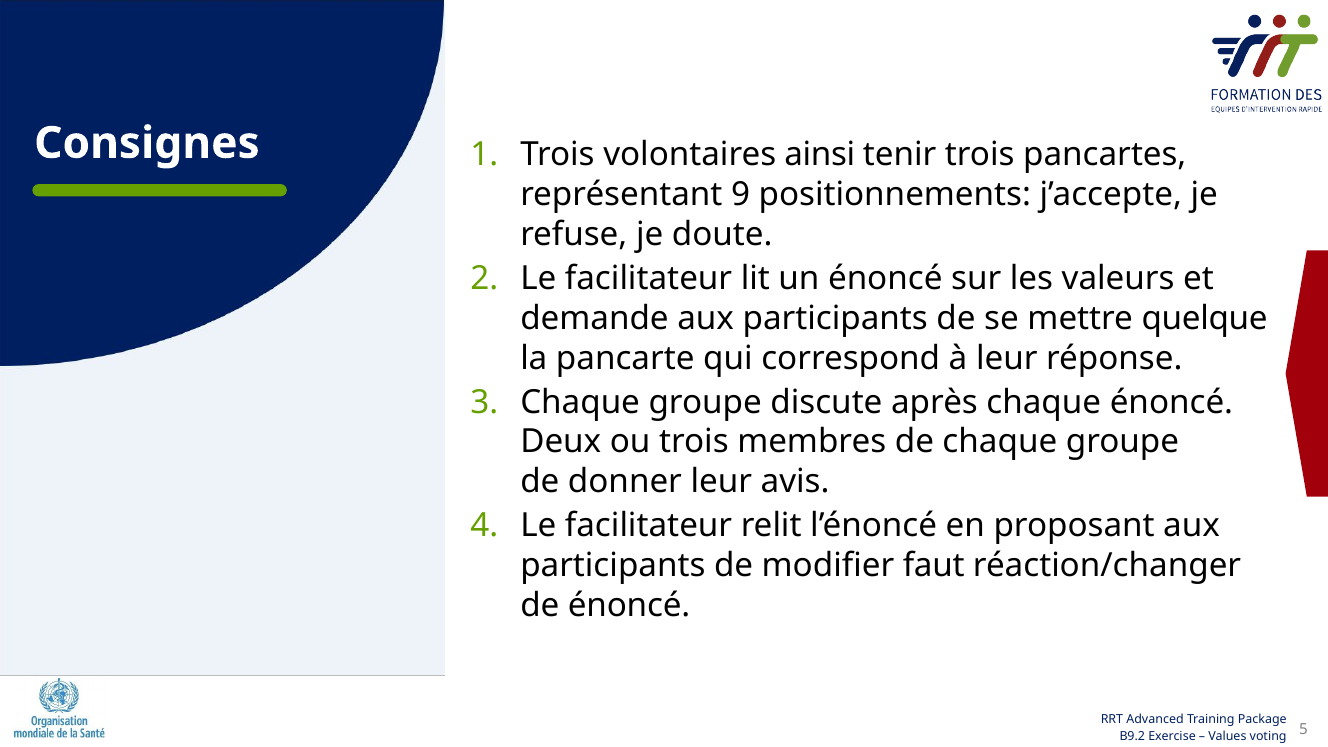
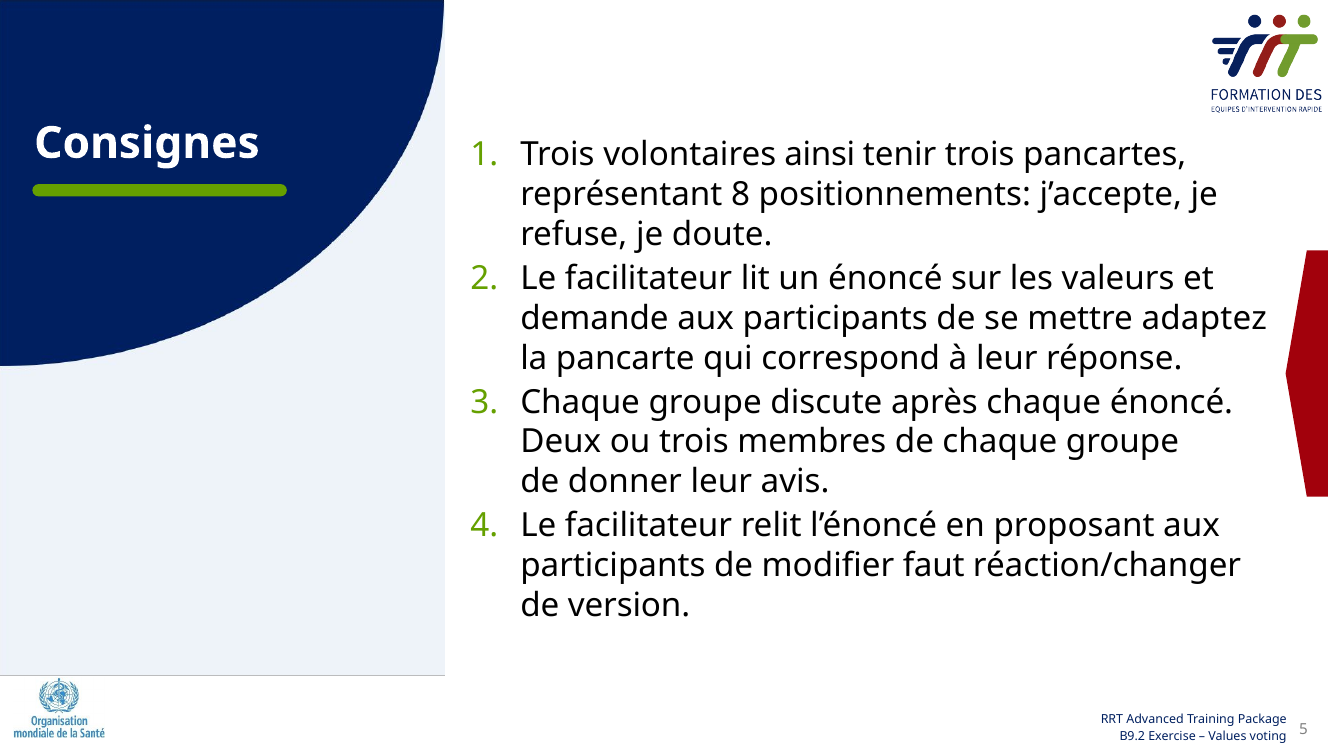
9: 9 -> 8 (741, 195)
quelque: quelque -> adaptez (1204, 318)
de énoncé: énoncé -> version (629, 605)
